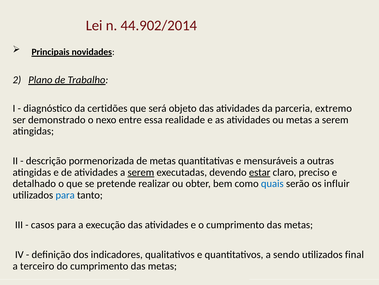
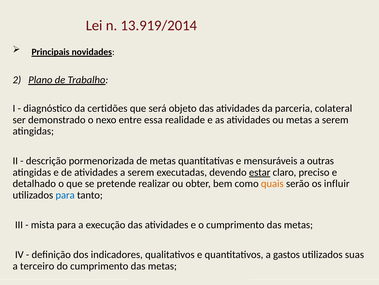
44.902/2014: 44.902/2014 -> 13.919/2014 (159, 26)
extremo: extremo -> colateral (334, 108)
serem underline: present -> none (141, 172)
quais colour: blue -> orange (272, 183)
casos: casos -> mista (43, 224)
sendo: sendo -> gastos (286, 254)
final: final -> suas (354, 254)
